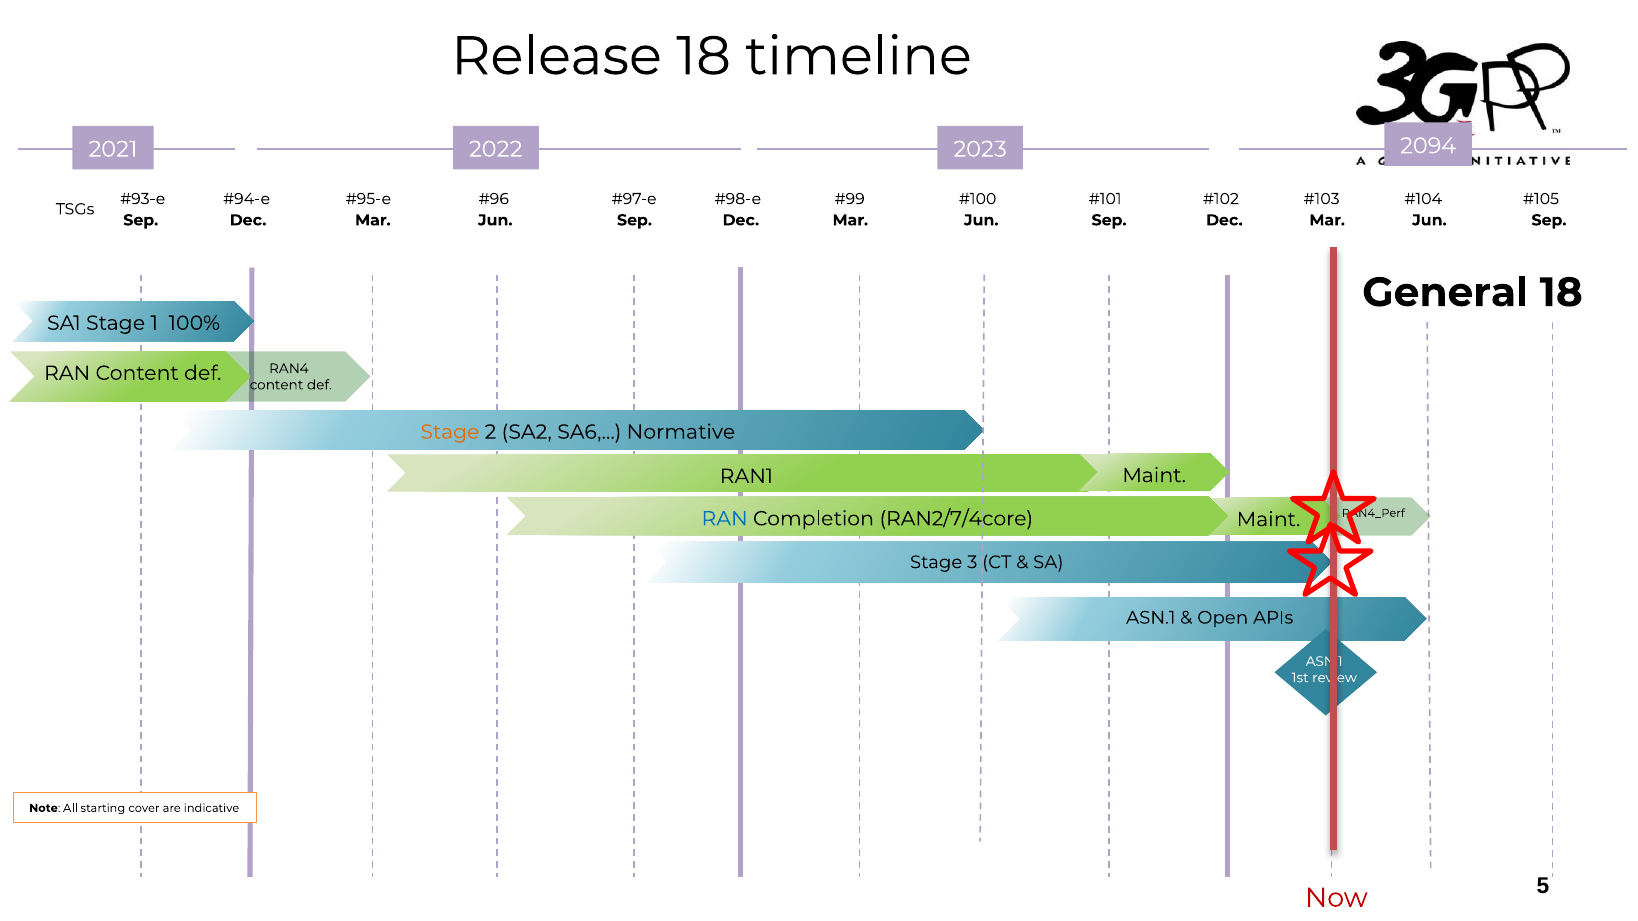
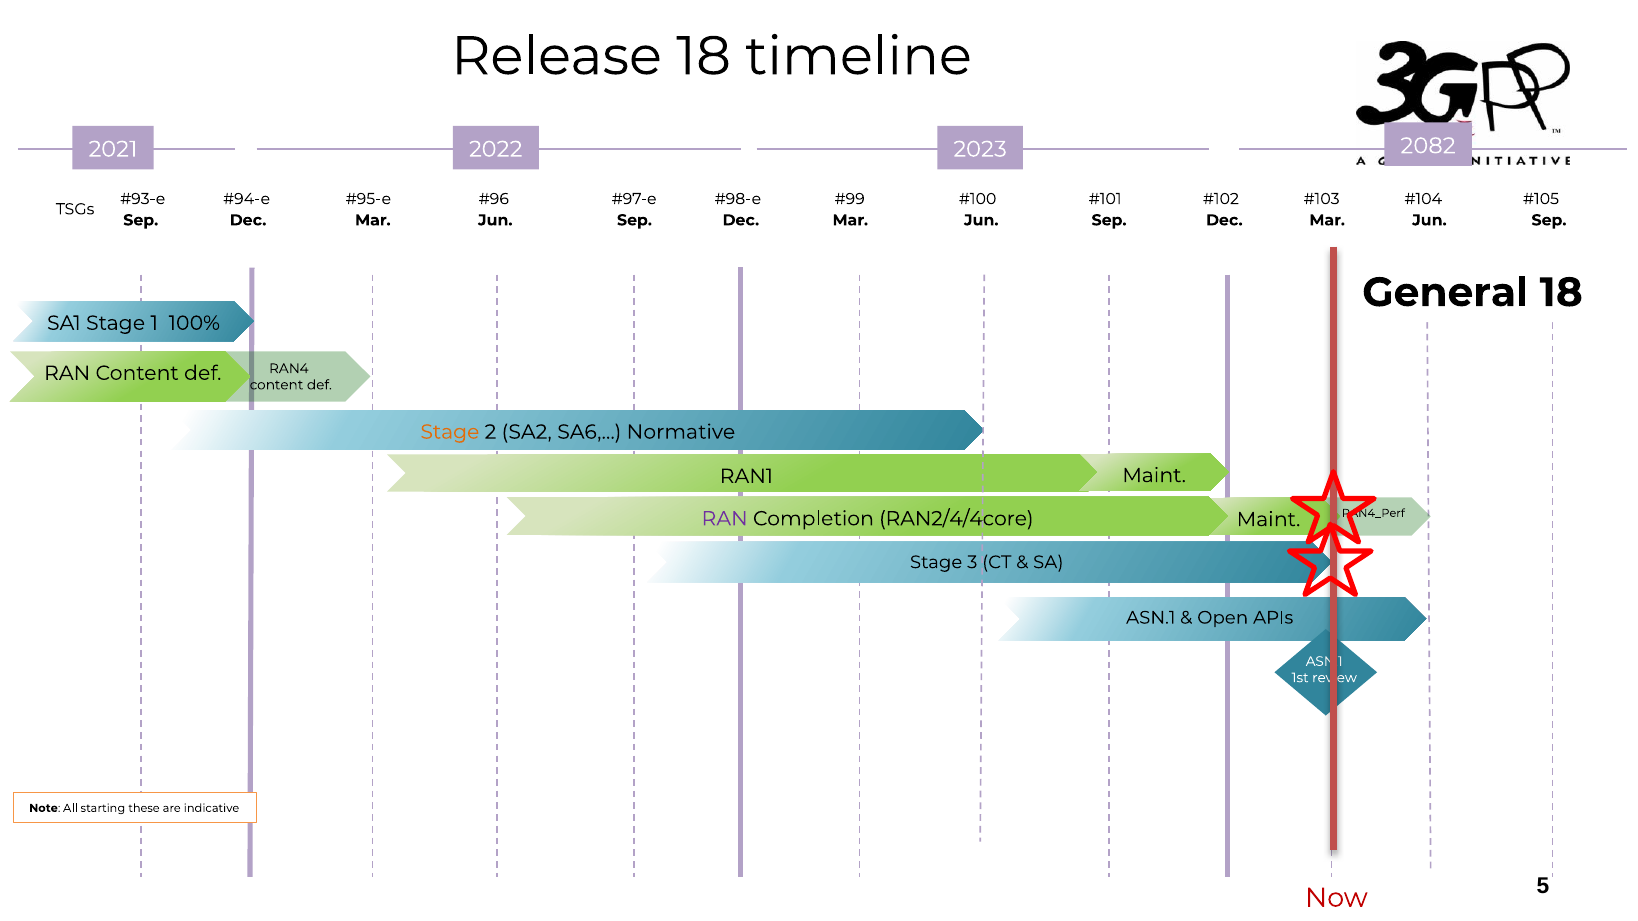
2094: 2094 -> 2082 (1428, 146)
RAN colour: blue -> purple (725, 519)
RAN2/7/4core: RAN2/7/4core -> RAN2/4/4core (956, 519)
cover: cover -> these (144, 808)
